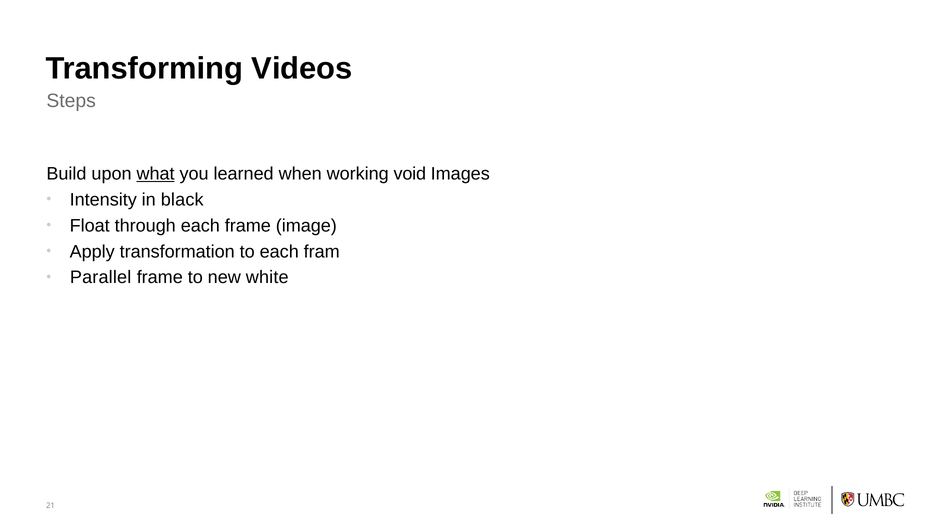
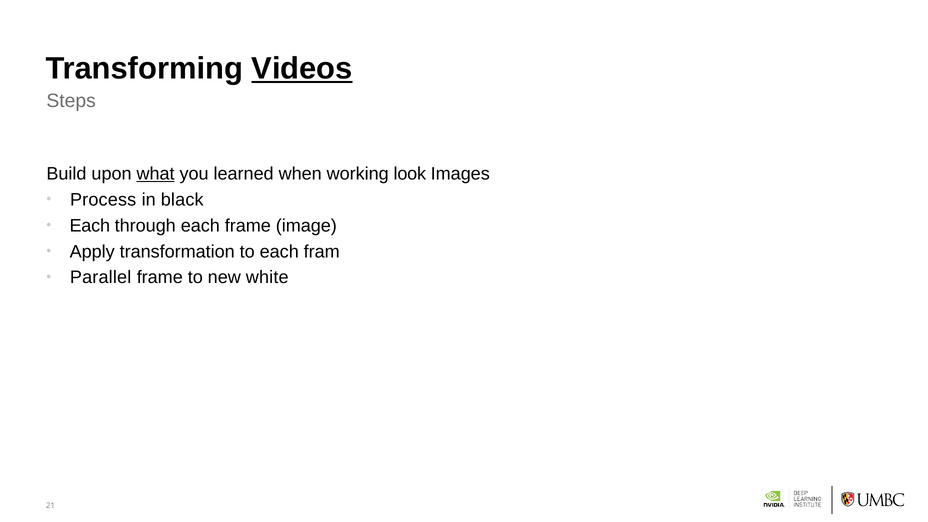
Videos underline: none -> present (302, 69)
void: void -> look (410, 174)
Intensity: Intensity -> Process (103, 200)
Float: Float -> Each (90, 226)
